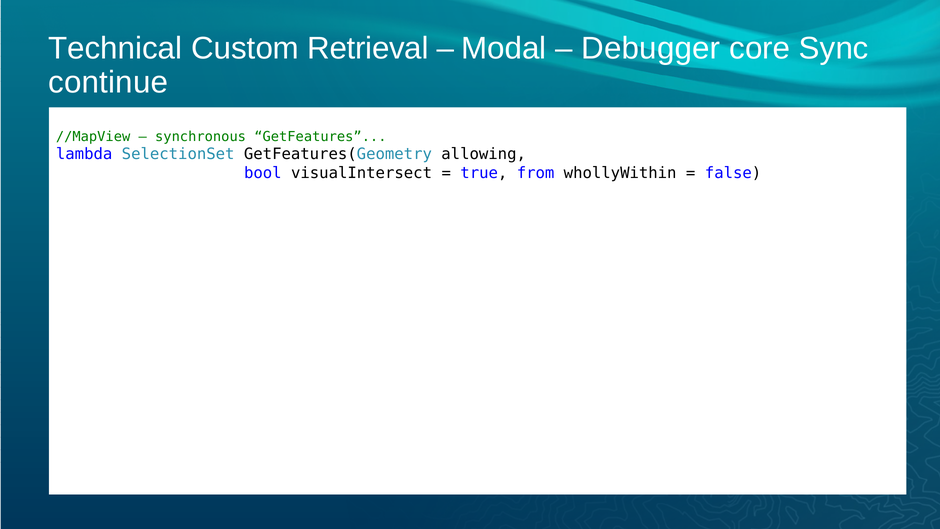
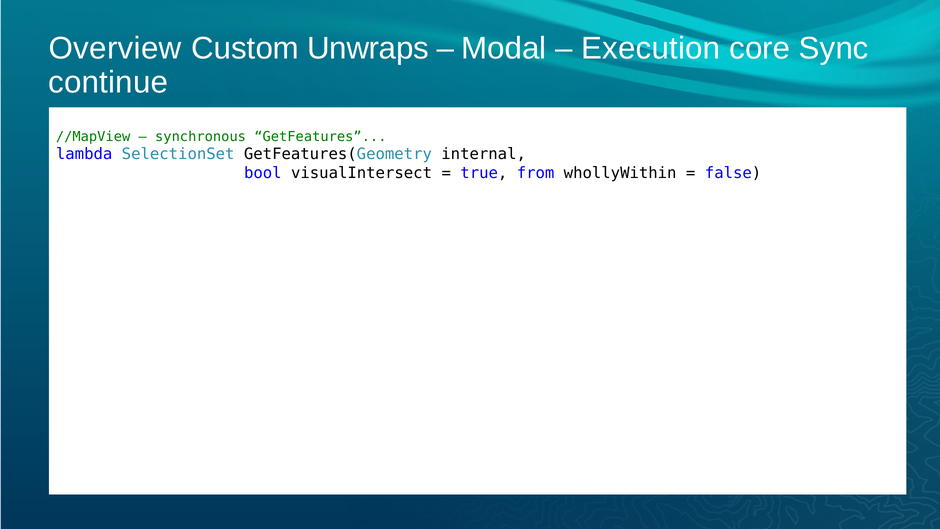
Technical: Technical -> Overview (115, 48)
Retrieval: Retrieval -> Unwraps (368, 48)
Debugger: Debugger -> Execution (651, 48)
allowing: allowing -> internal (484, 154)
